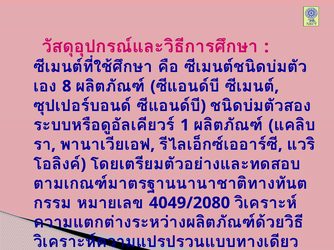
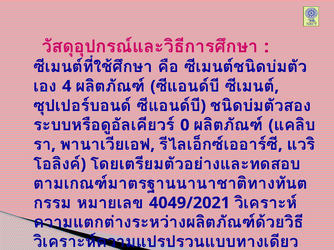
8: 8 -> 4 (67, 86)
1: 1 -> 0 (185, 125)
4049/2080: 4049/2080 -> 4049/2021 (190, 203)
